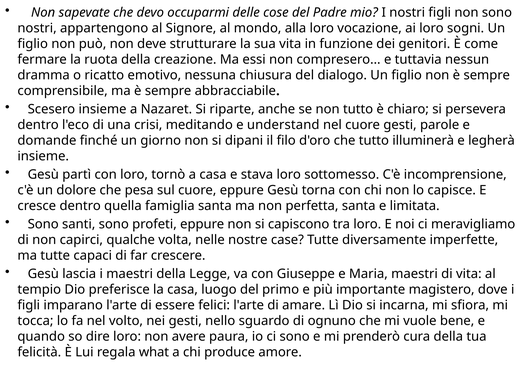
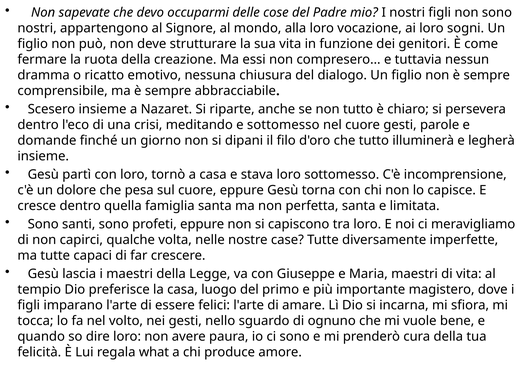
e understand: understand -> sottomesso (283, 125)
